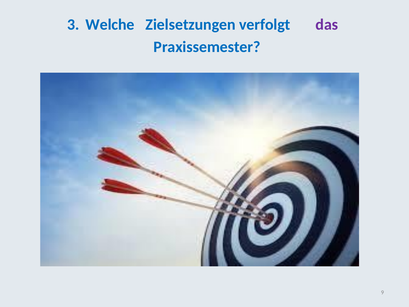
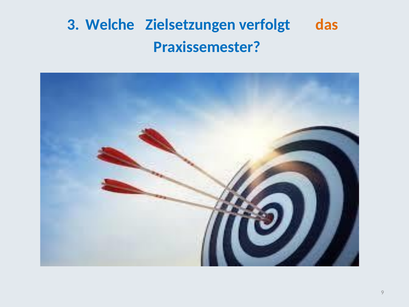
das colour: purple -> orange (327, 25)
